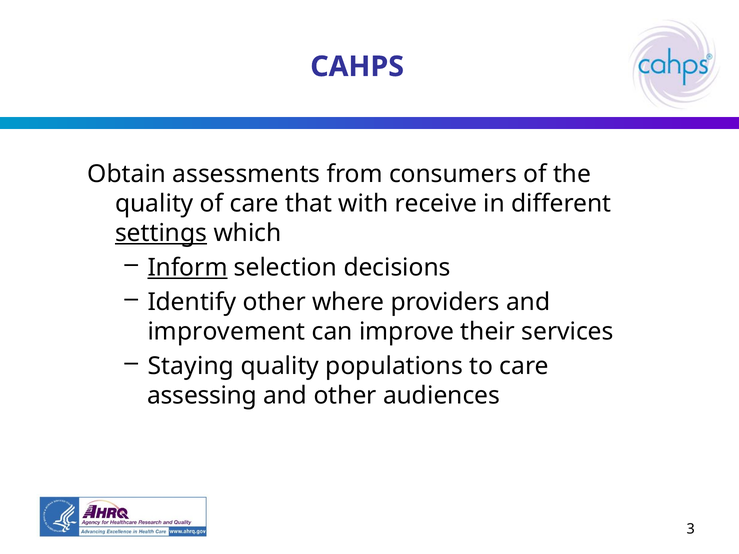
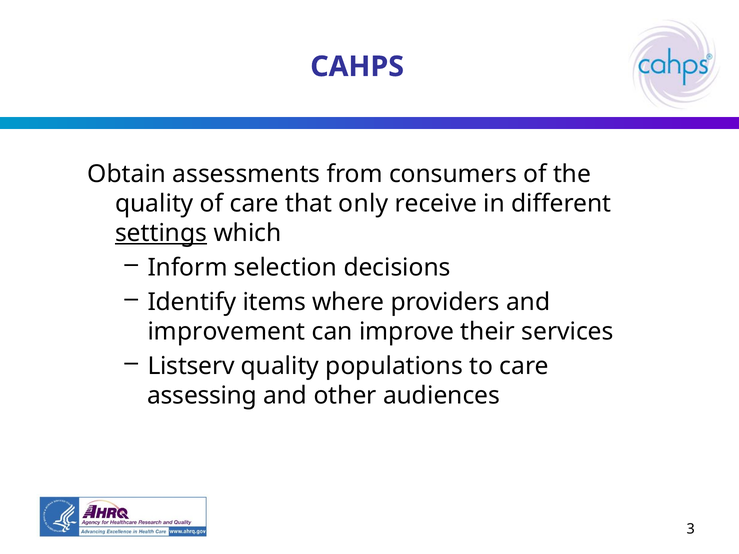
with: with -> only (363, 204)
Inform underline: present -> none (188, 268)
Identify other: other -> items (274, 302)
Staying: Staying -> Listserv (191, 366)
